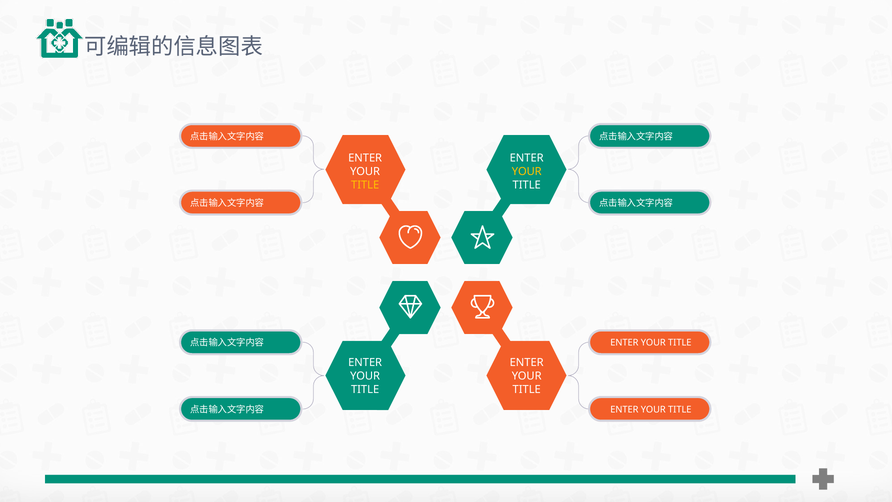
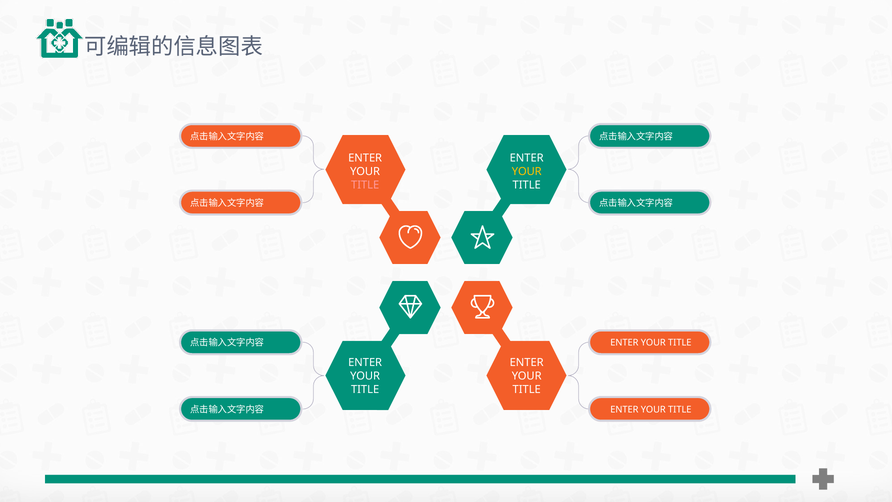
TITLE colour: yellow -> pink (365, 185)
